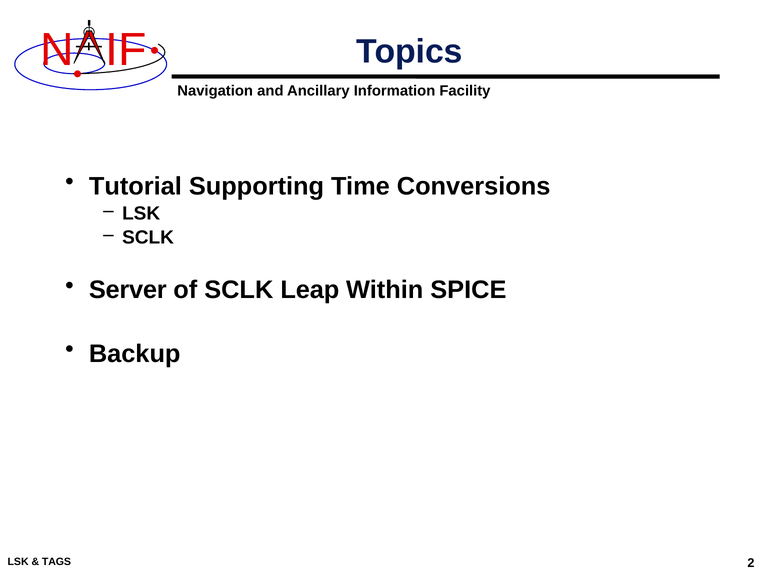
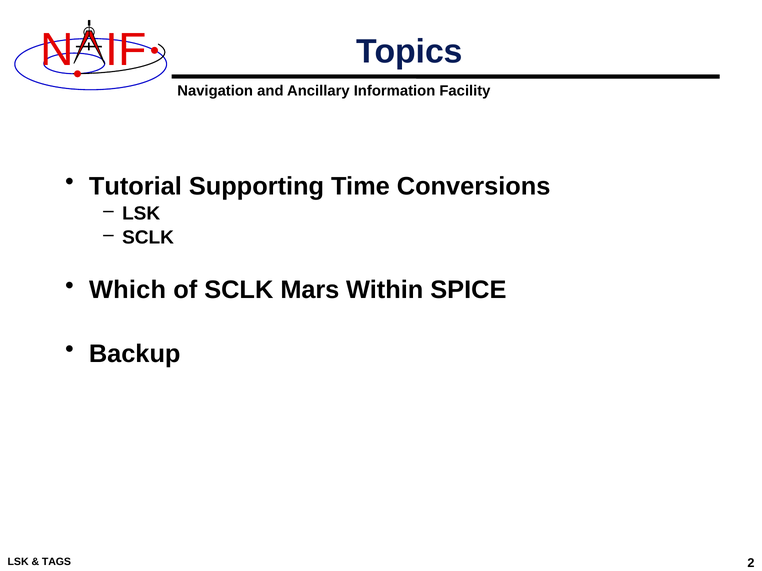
Server: Server -> Which (128, 290)
Leap: Leap -> Mars (310, 290)
